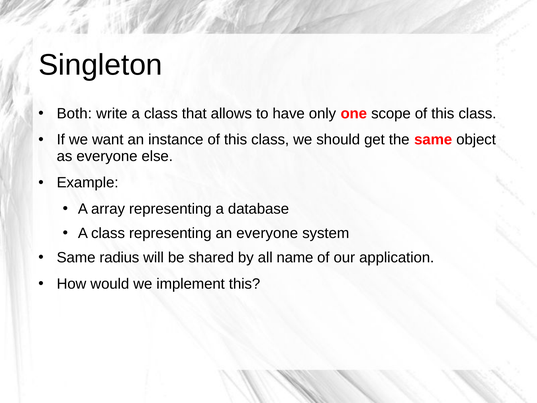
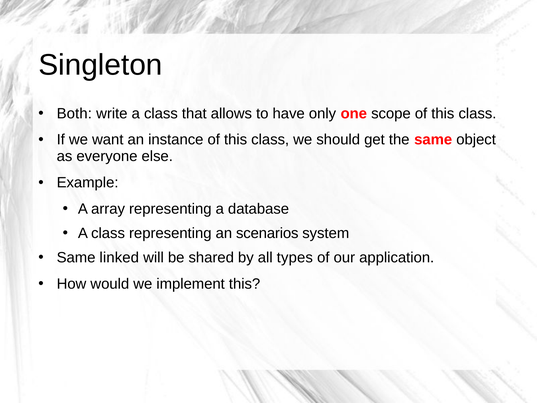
an everyone: everyone -> scenarios (267, 233)
radius: radius -> linked (119, 257)
name: name -> types (295, 257)
